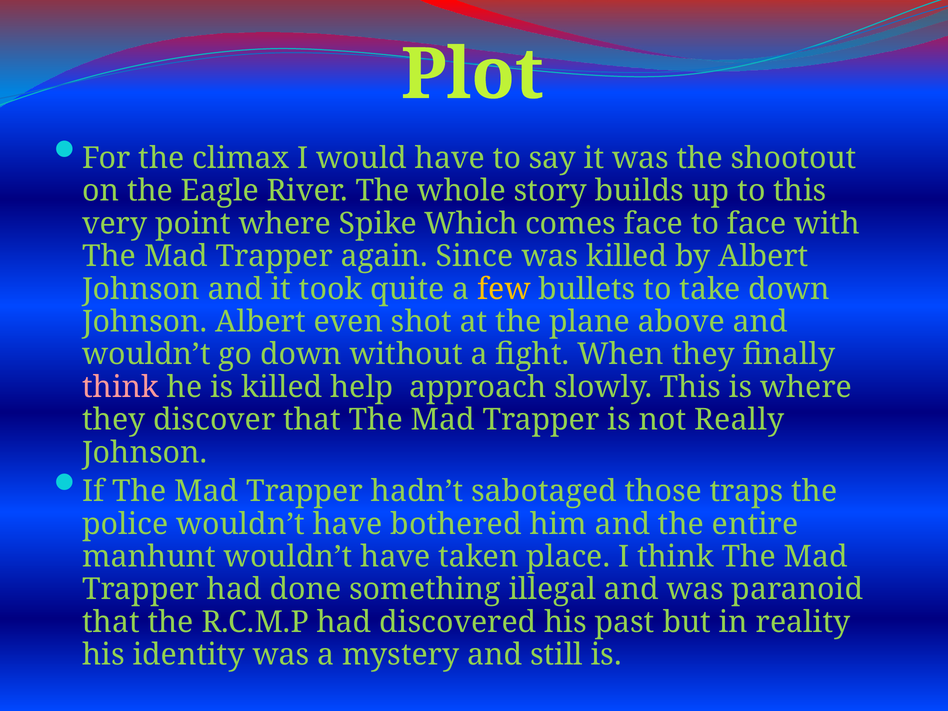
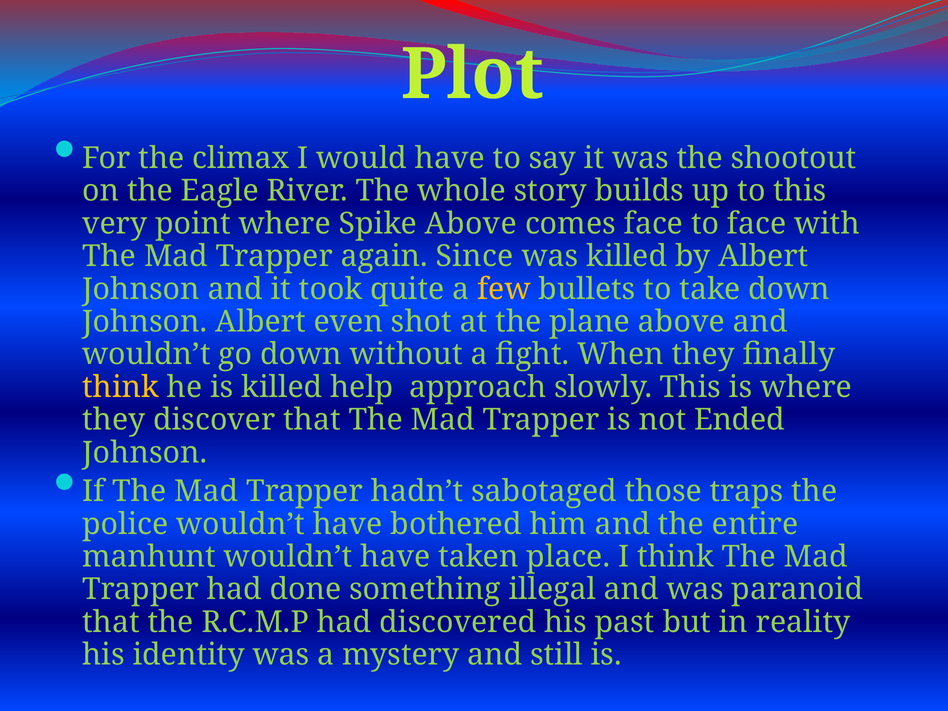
Spike Which: Which -> Above (471, 224)
think colour: pink -> yellow (121, 387)
Really: Really -> Ended (739, 420)
